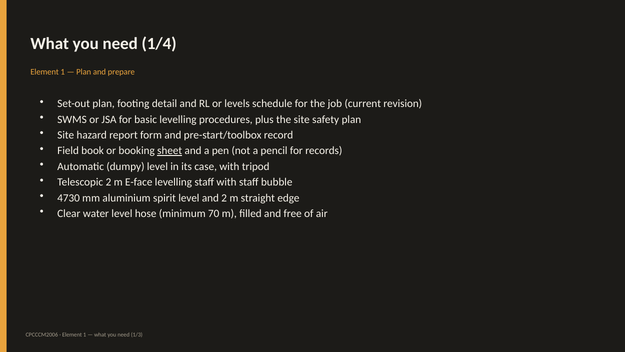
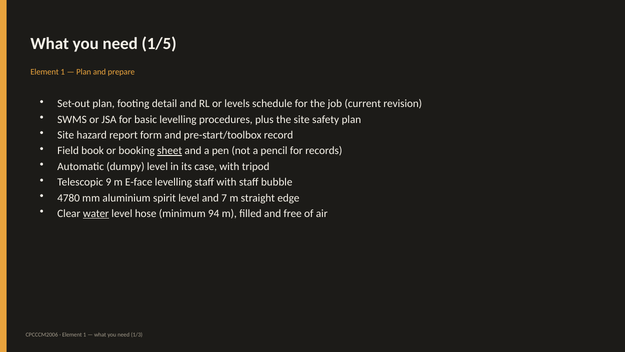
1/4: 1/4 -> 1/5 (159, 43)
Telescopic 2: 2 -> 9 (108, 182)
4730: 4730 -> 4780 (69, 198)
and 2: 2 -> 7 (224, 198)
water underline: none -> present (96, 213)
70: 70 -> 94 (214, 213)
